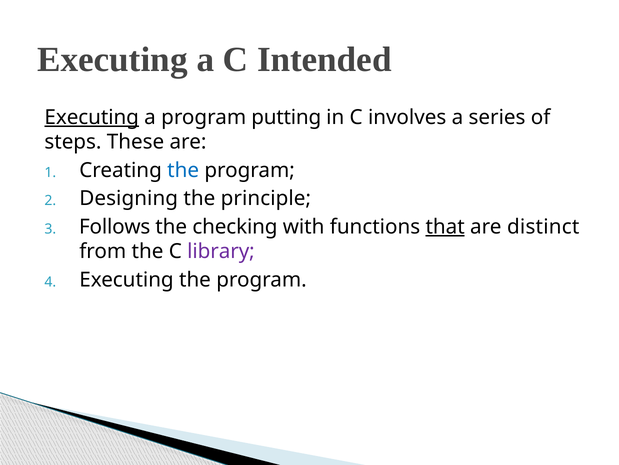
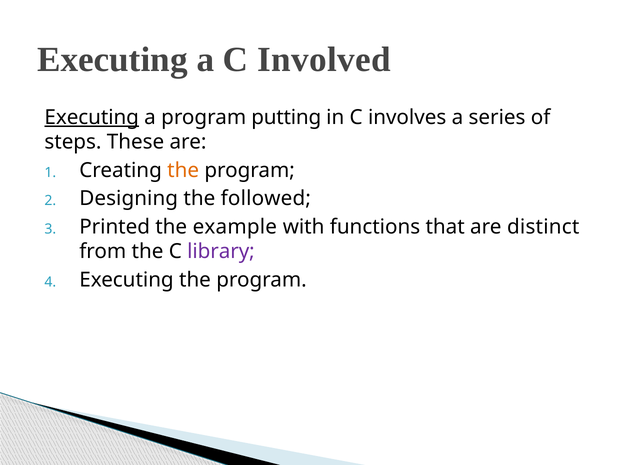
Intended: Intended -> Involved (324, 60)
the colour: blue -> orange (183, 170)
principle: principle -> followed (266, 198)
Follows: Follows -> Printed (115, 227)
checking: checking -> example (235, 227)
that underline: present -> none (445, 227)
